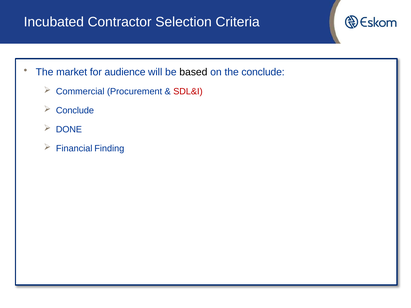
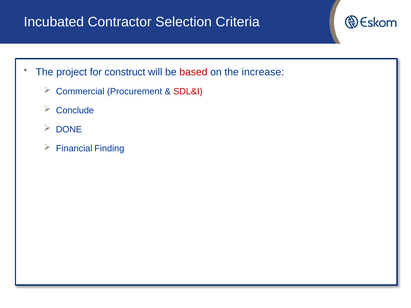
market: market -> project (72, 72)
audience: audience -> construct (125, 72)
based colour: black -> red (193, 72)
the conclude: conclude -> increase (263, 72)
